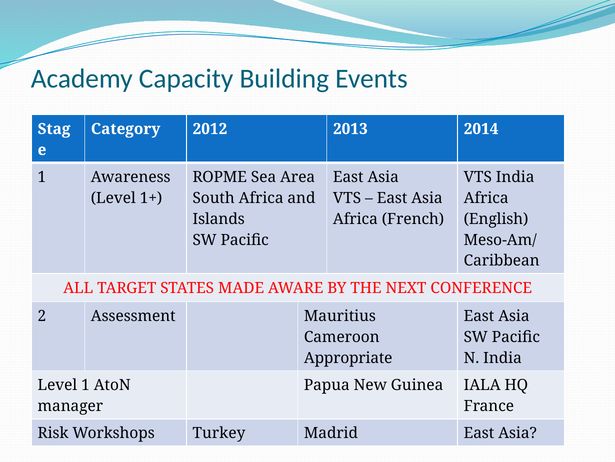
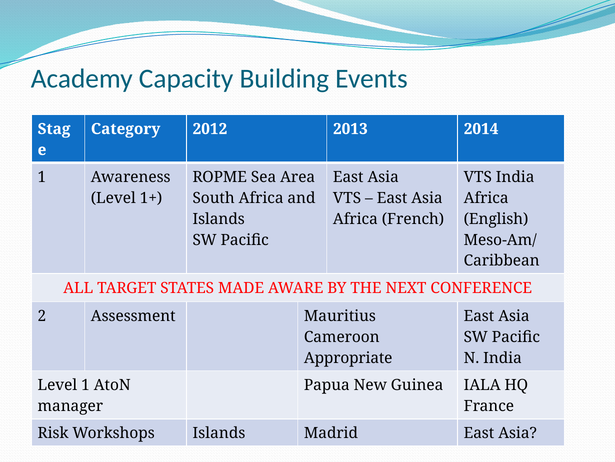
Workshops Turkey: Turkey -> Islands (219, 433)
